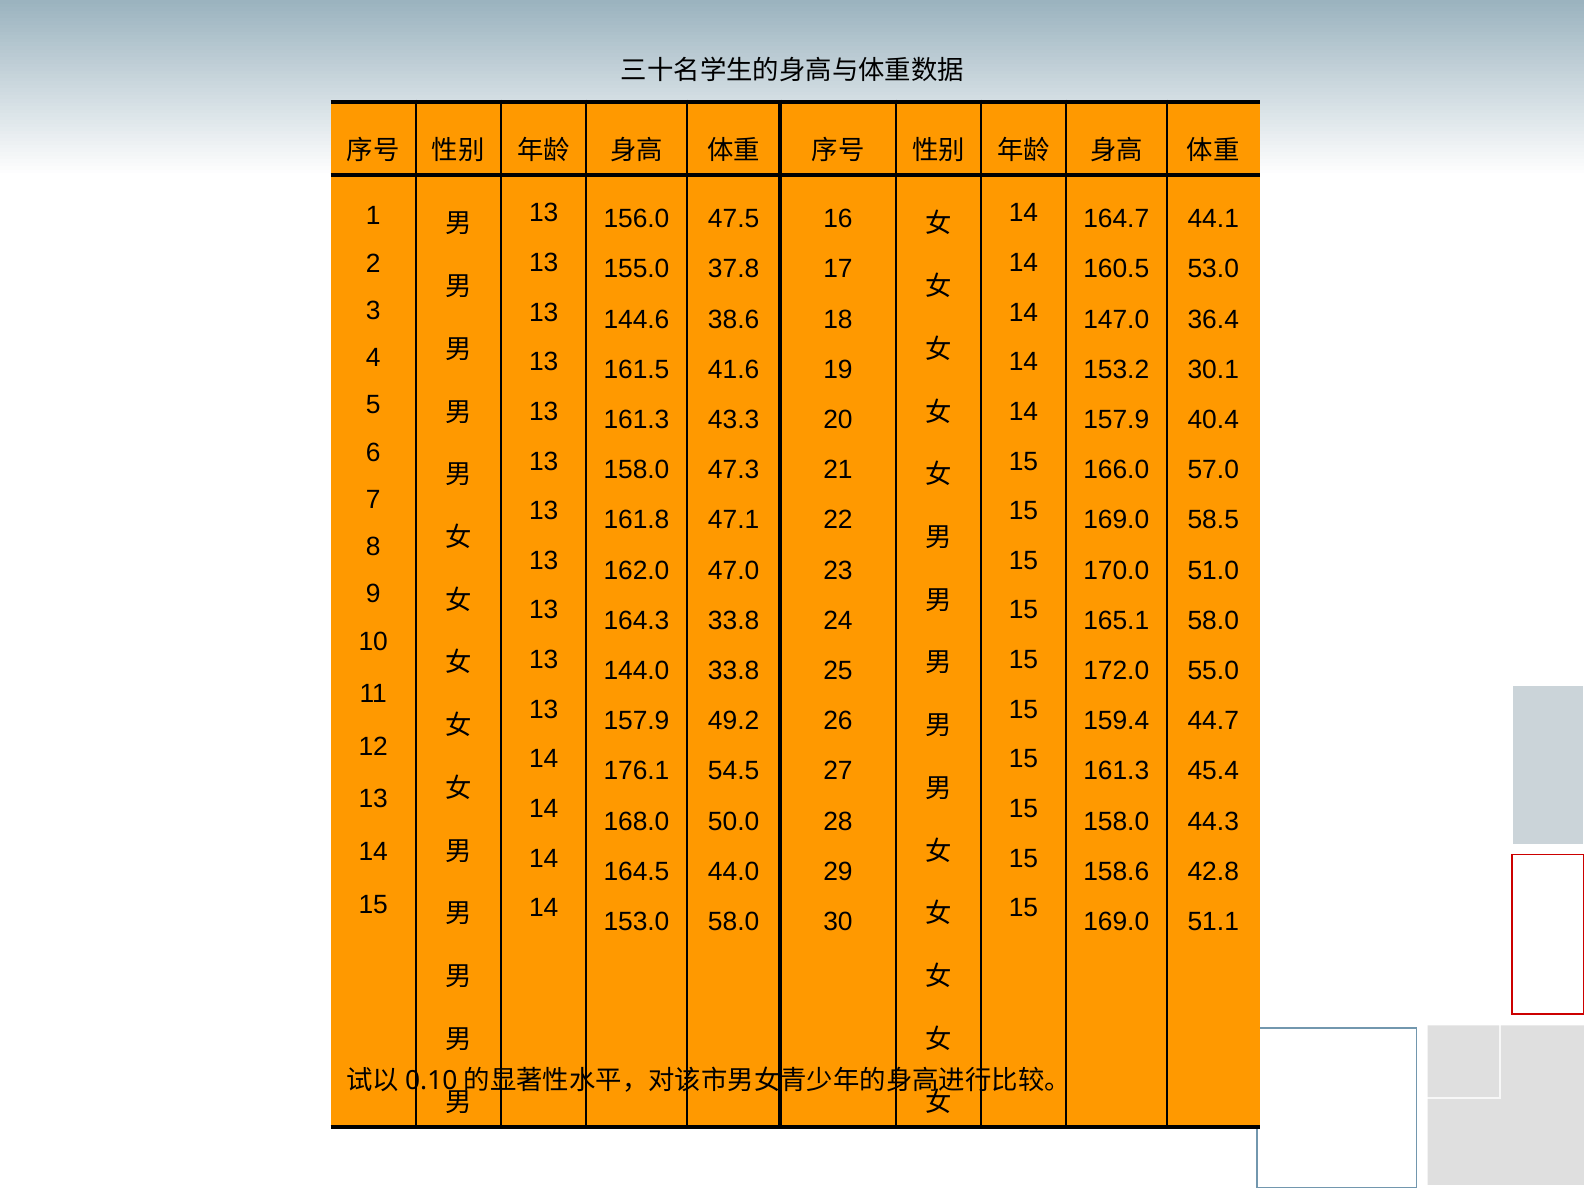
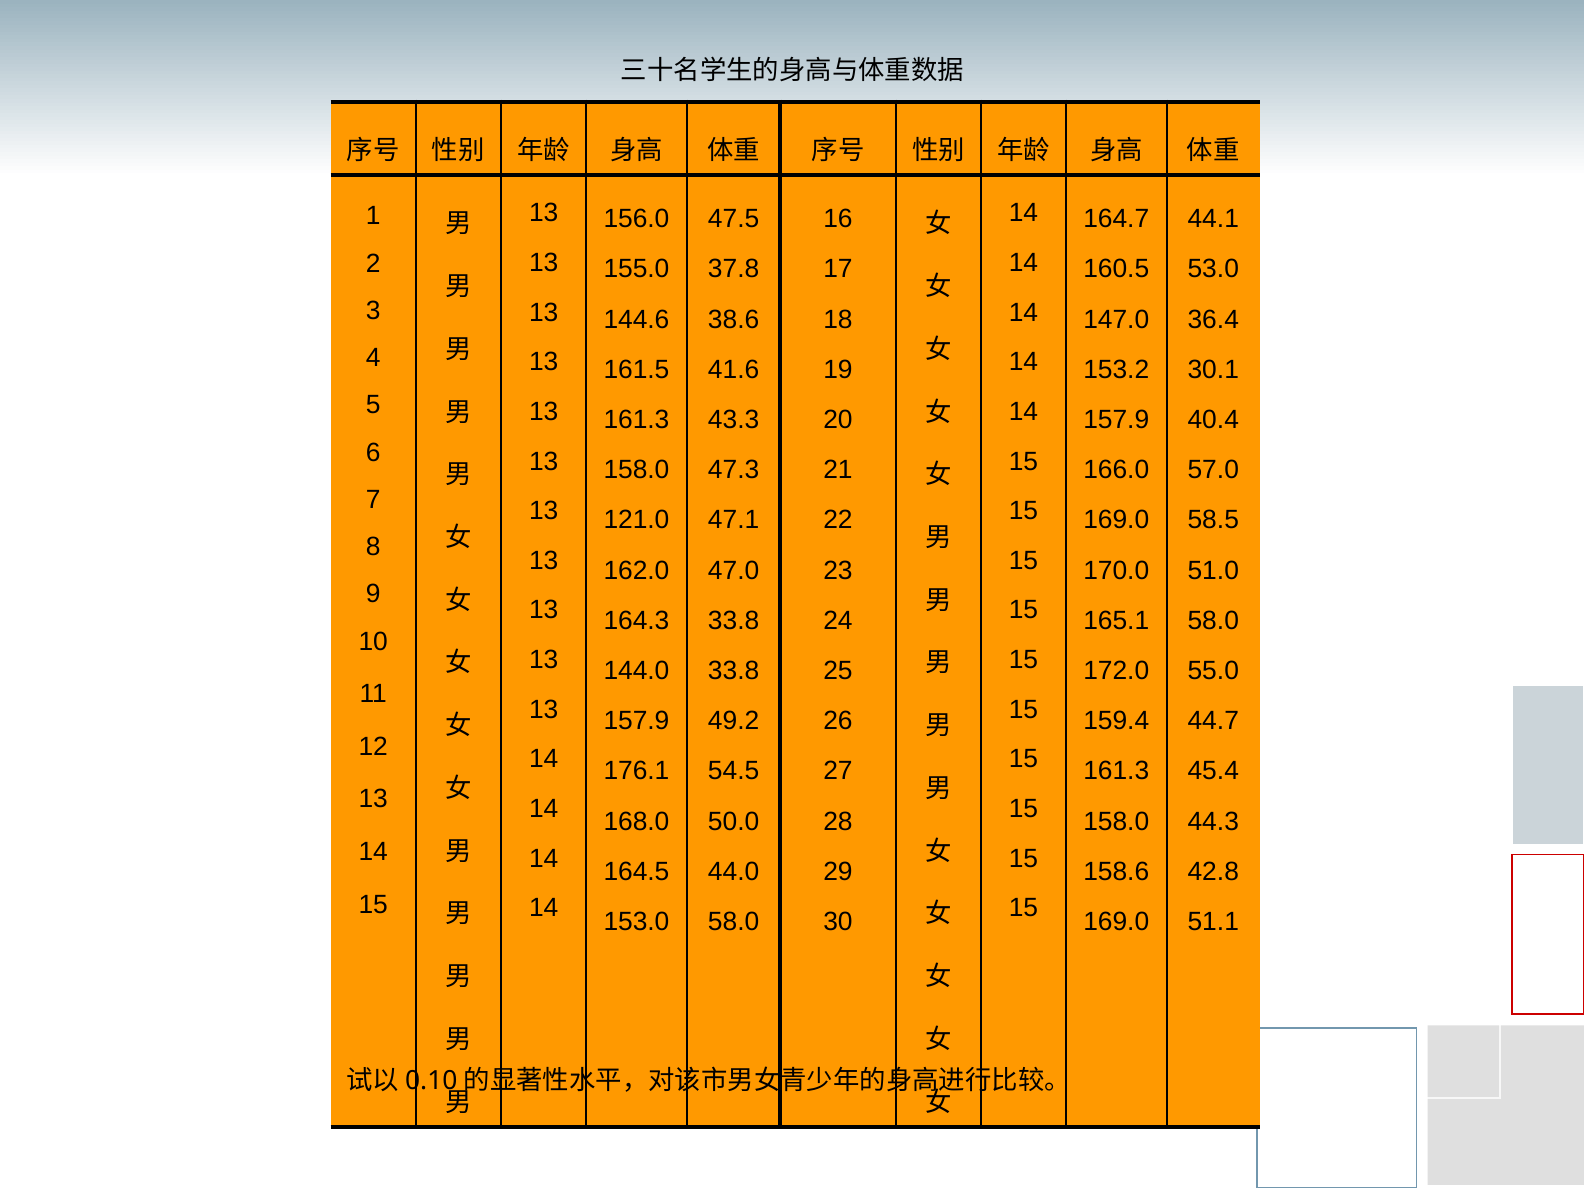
161.8: 161.8 -> 121.0 (637, 520)
